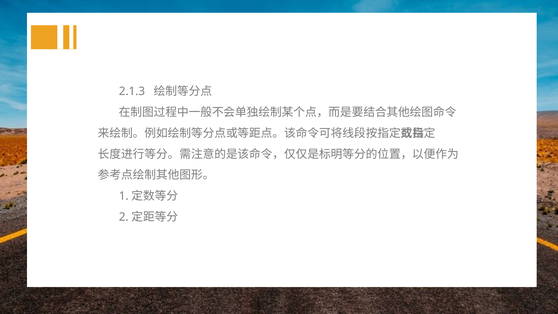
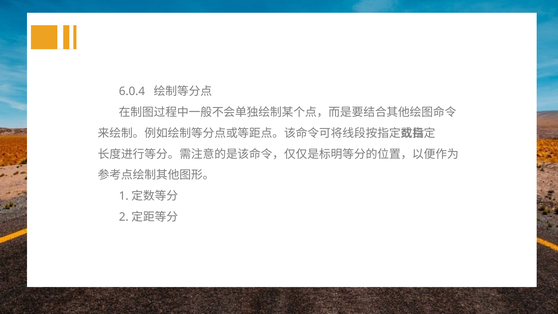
2.1.3: 2.1.3 -> 6.0.4 (132, 91)
